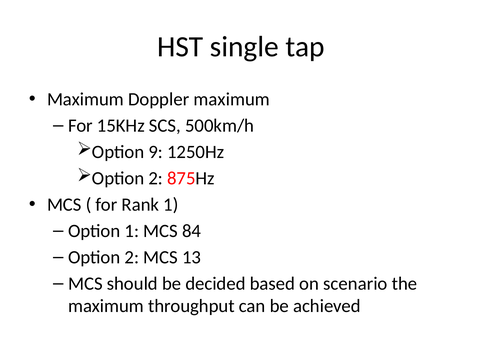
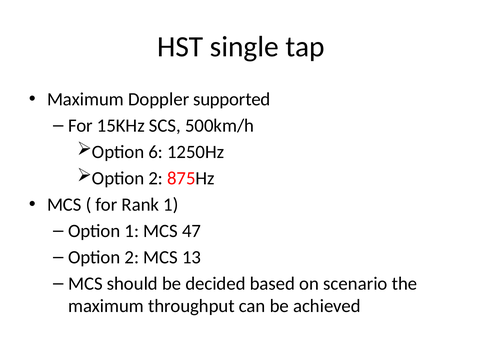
Doppler maximum: maximum -> supported (232, 99)
9: 9 -> 6 (156, 152)
84: 84 -> 47 (191, 231)
